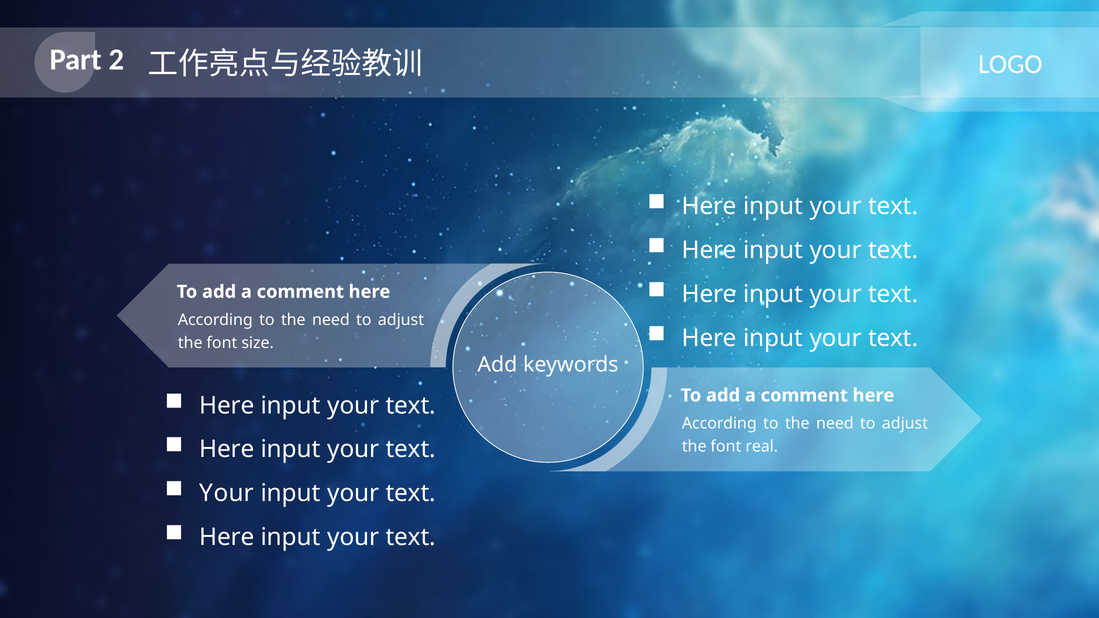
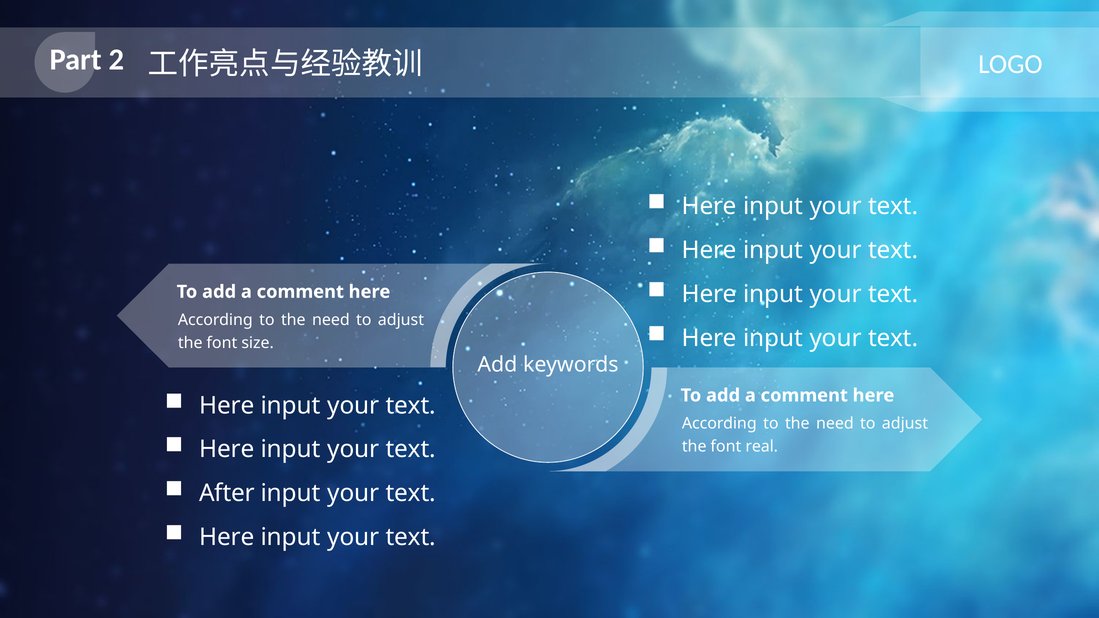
Your: Your -> After (227, 494)
